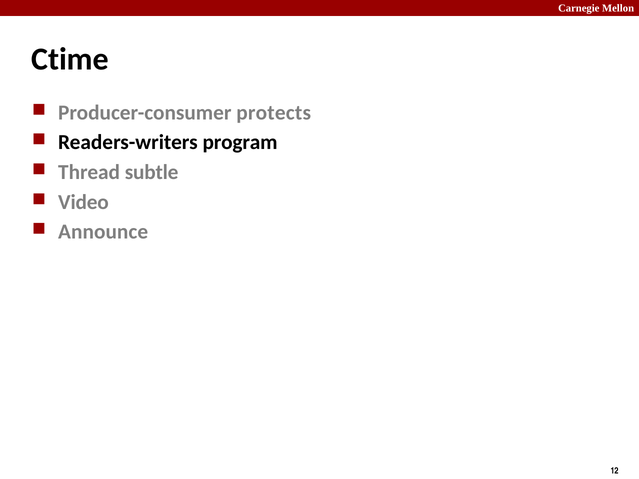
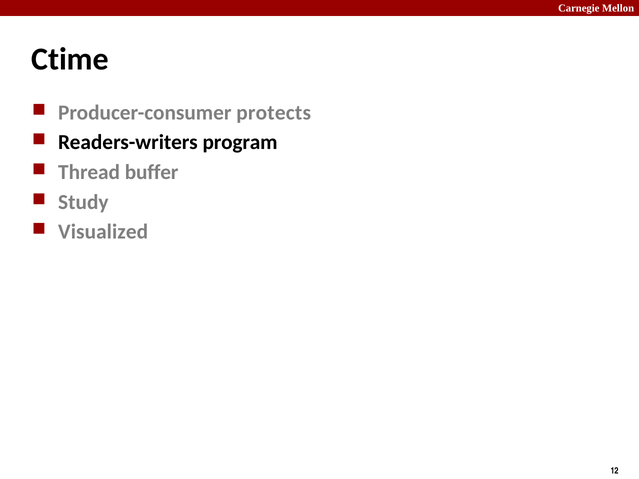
subtle: subtle -> buffer (152, 172)
Video: Video -> Study (83, 202)
Announce: Announce -> Visualized (103, 232)
